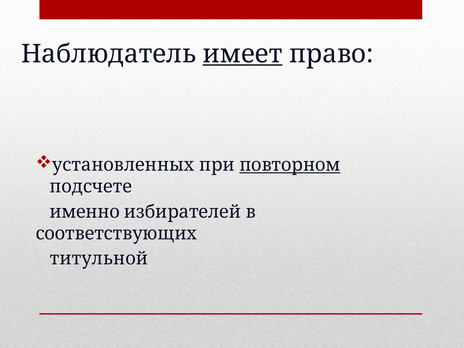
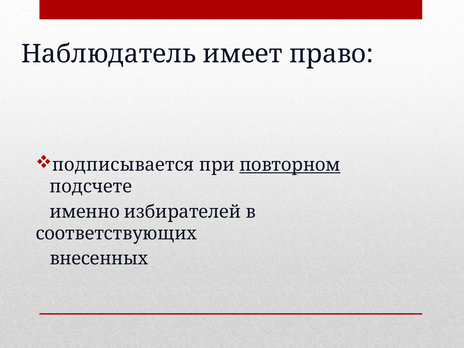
имеет underline: present -> none (242, 54)
установленных: установленных -> подписывается (123, 165)
титульной: титульной -> внесенных (99, 259)
